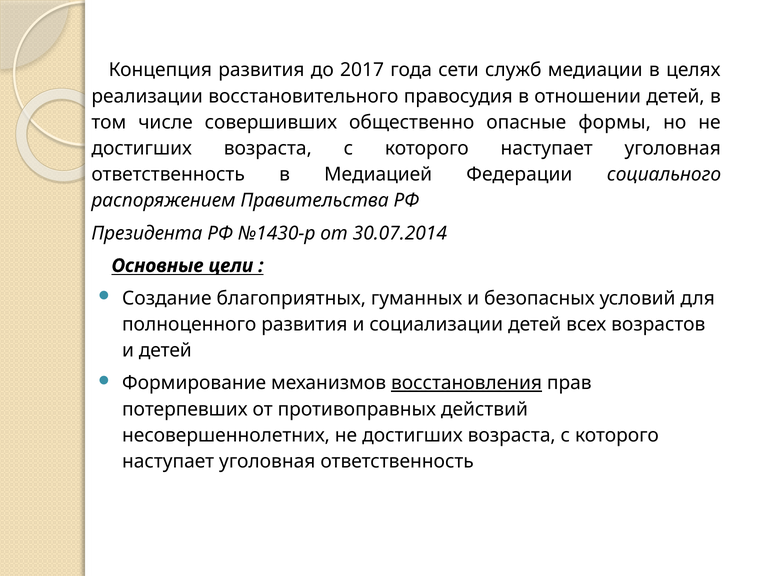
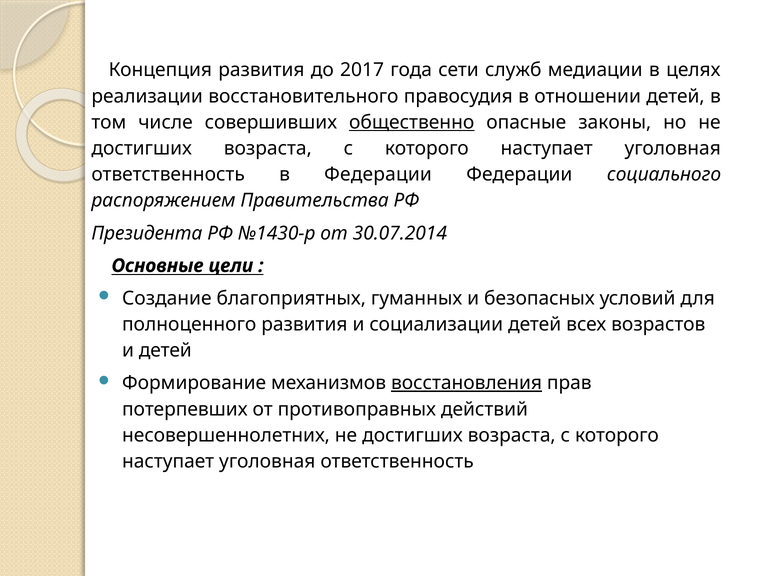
общественно underline: none -> present (412, 122)
формы: формы -> законы (615, 122)
в Медиацией: Медиацией -> Федерации (378, 174)
